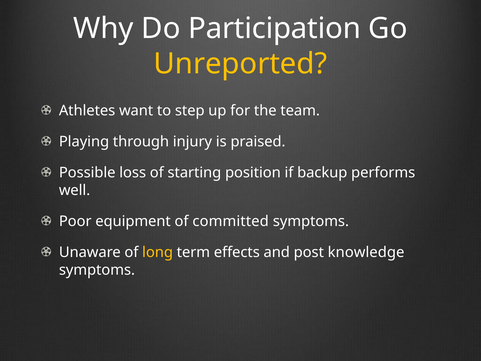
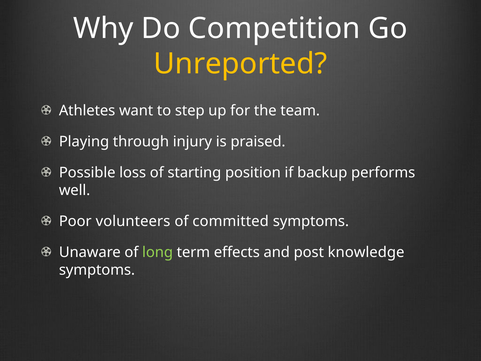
Participation: Participation -> Competition (274, 28)
equipment: equipment -> volunteers (133, 221)
long colour: yellow -> light green (158, 252)
